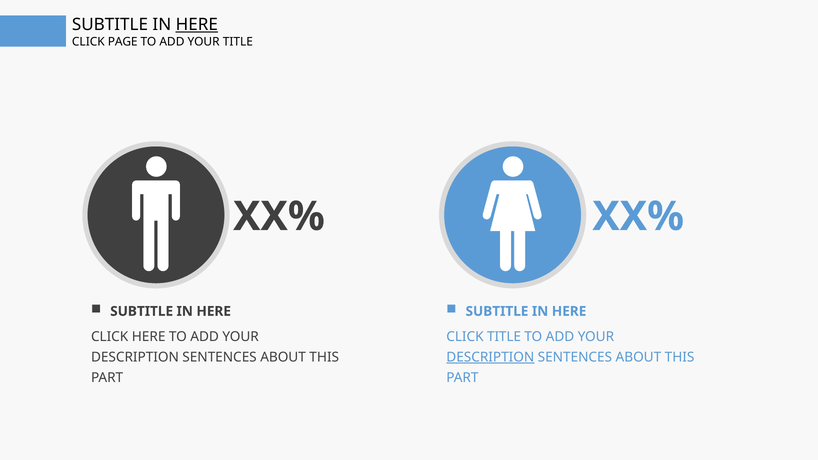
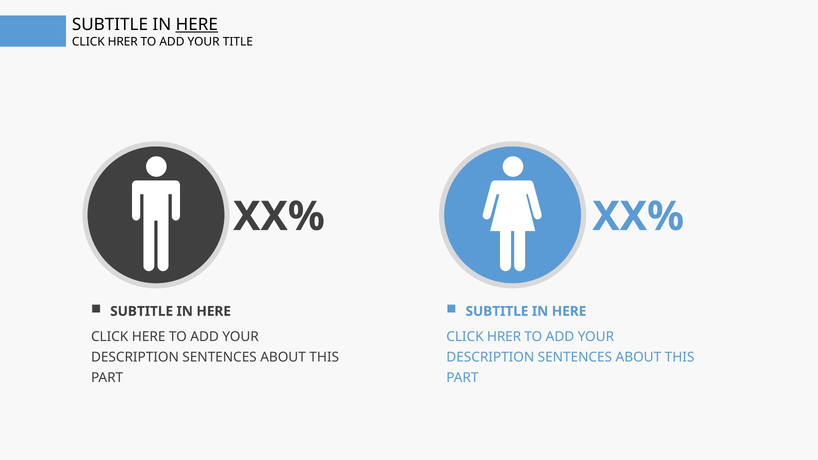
PAGE: PAGE -> HRER (123, 42)
TITLE: TITLE -> HRER (504, 337)
DESCRIPTION underline: present -> none (490, 357)
